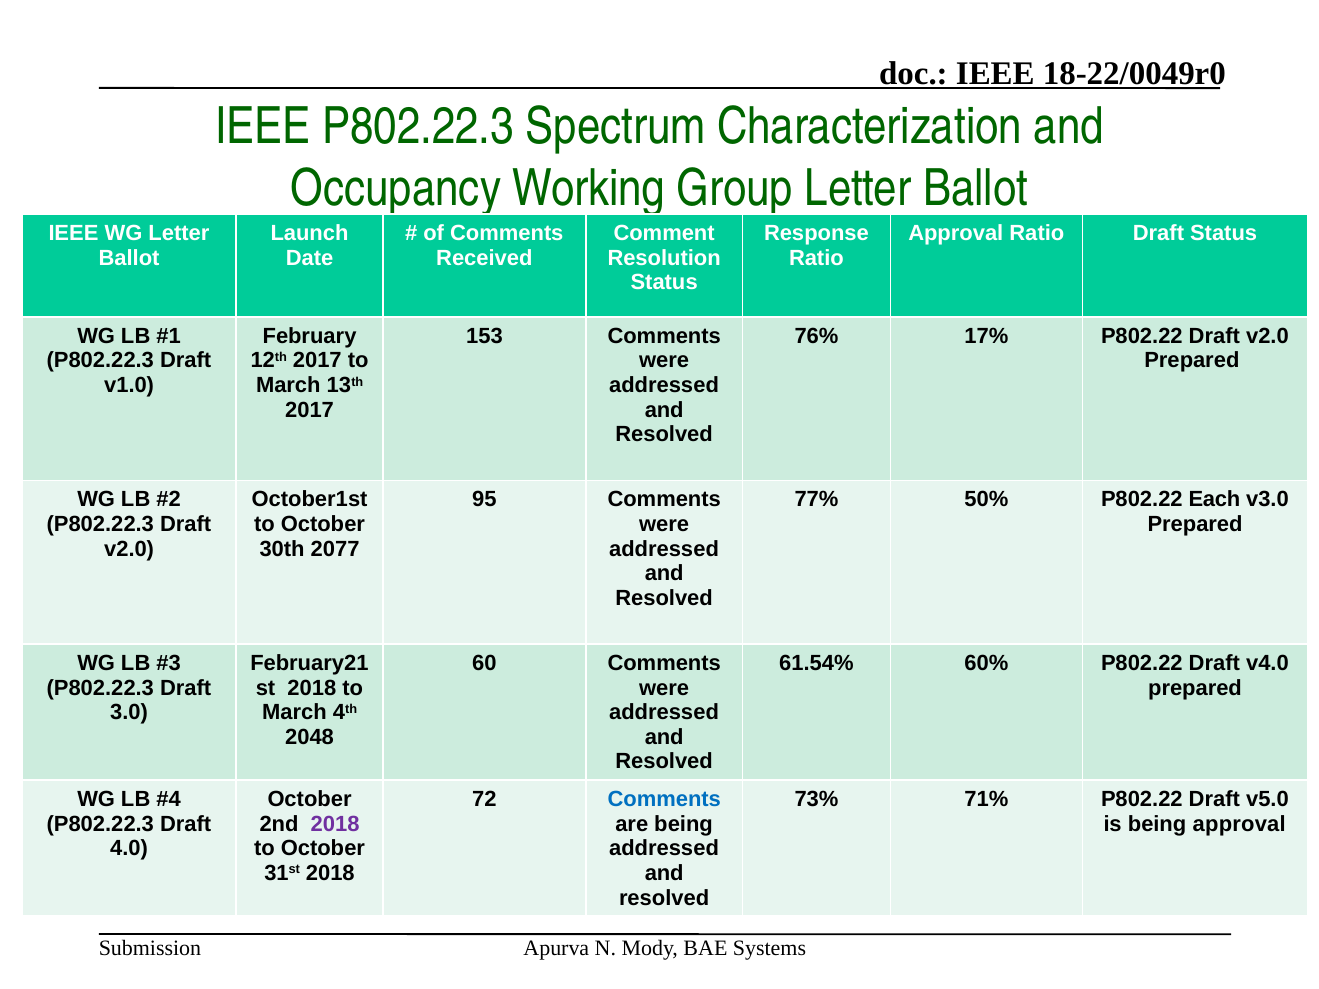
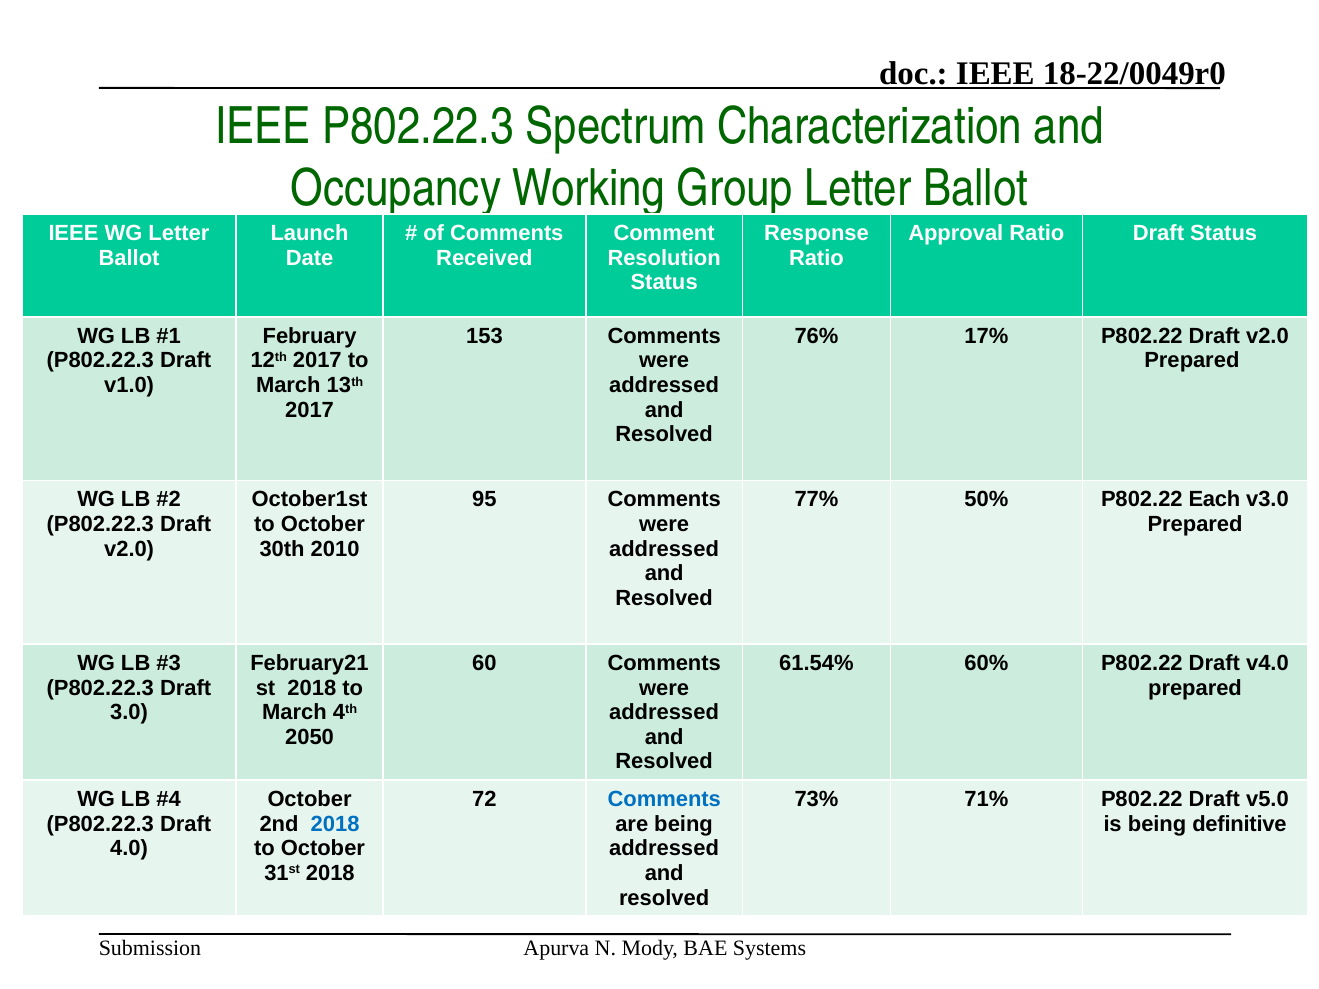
2077: 2077 -> 2010 (335, 549)
2048: 2048 -> 2050 (310, 737)
2018 colour: purple -> blue (335, 824)
being approval: approval -> definitive (1239, 824)
